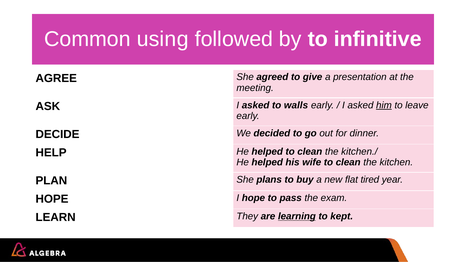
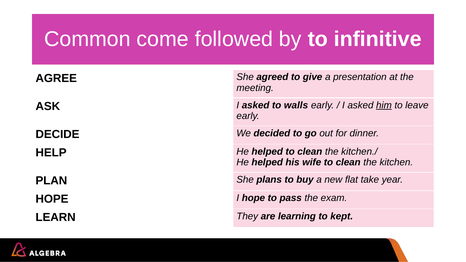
using: using -> come (163, 39)
tired: tired -> take (370, 180)
learning underline: present -> none (297, 216)
